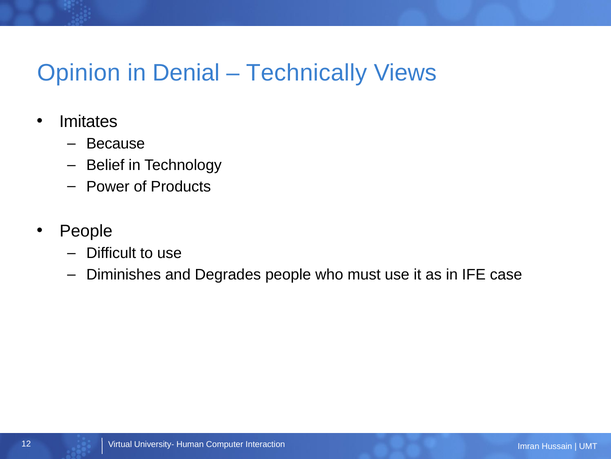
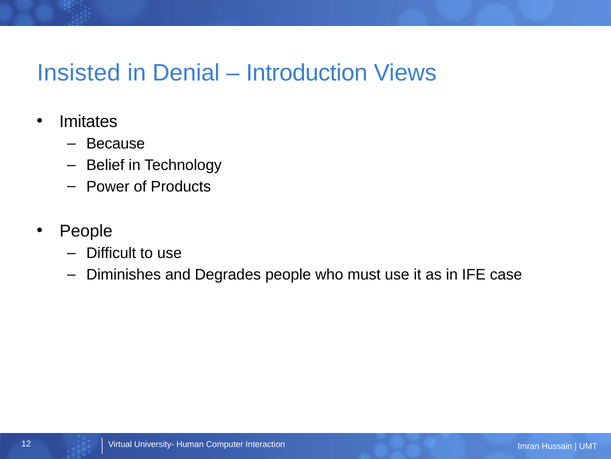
Opinion: Opinion -> Insisted (79, 73)
Technically: Technically -> Introduction (307, 73)
